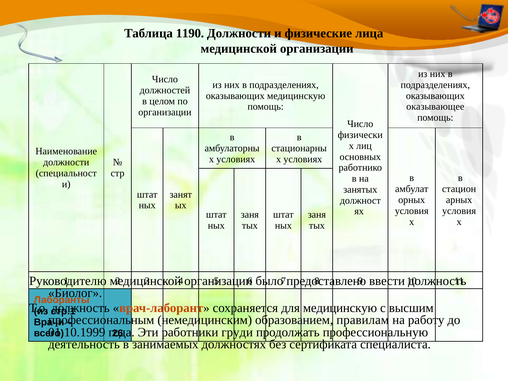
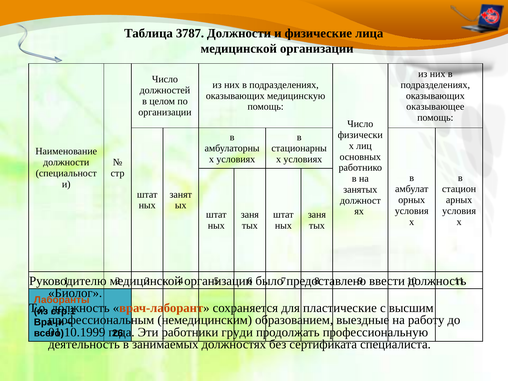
1190: 1190 -> 3787 (190, 33)
для медицинскую: медицинскую -> пластические (340, 308)
правилам: правилам -> выездные (363, 320)
